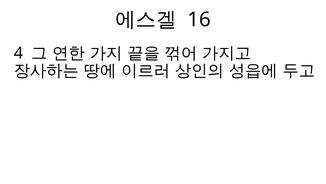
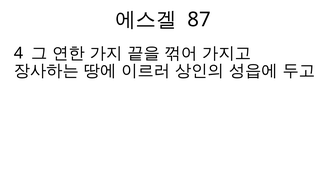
16: 16 -> 87 (199, 20)
